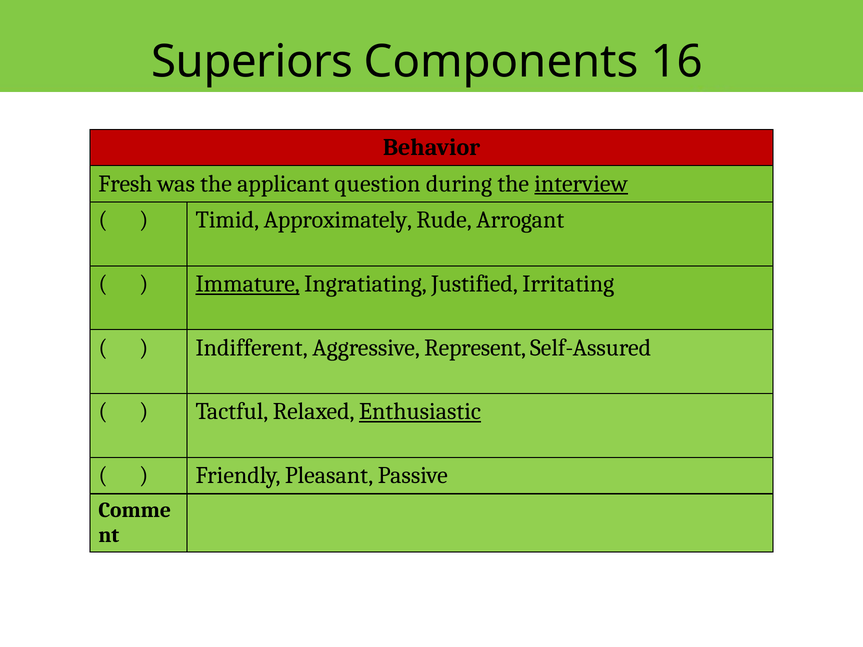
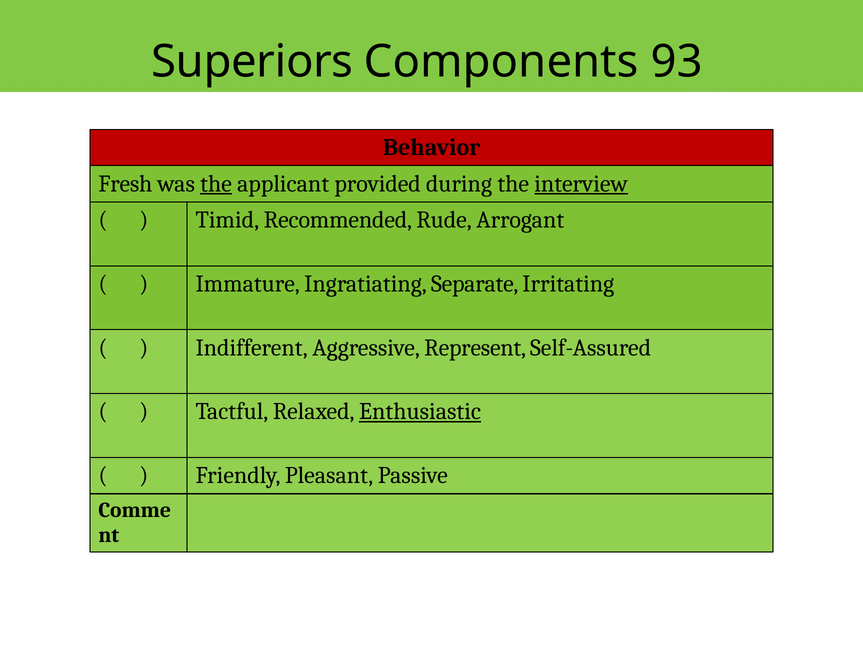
16: 16 -> 93 (677, 62)
the underline: none -> present (216, 184)
question: question -> provided (378, 184)
Approximately: Approximately -> Recommended (338, 220)
Immature underline: present -> none (248, 284)
Justified: Justified -> Separate (475, 284)
